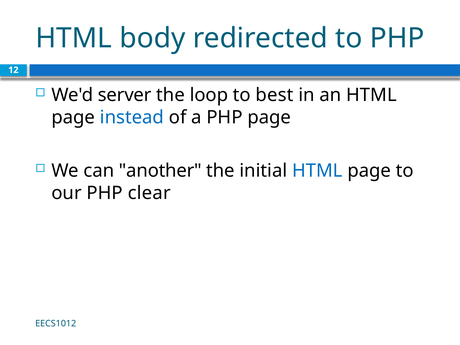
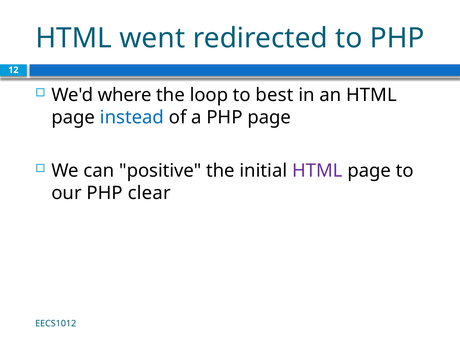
body: body -> went (152, 38)
server: server -> where (125, 95)
another: another -> positive (160, 171)
HTML colour: blue -> purple (317, 171)
